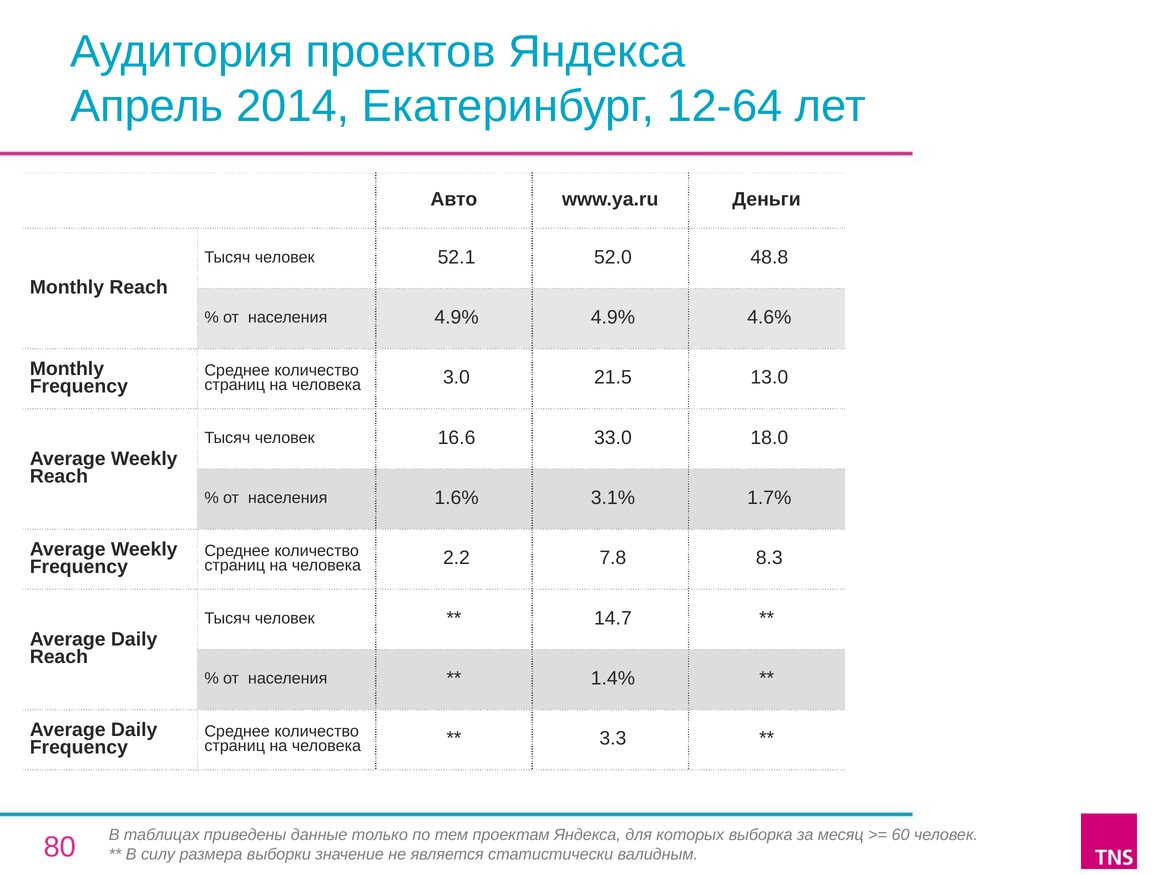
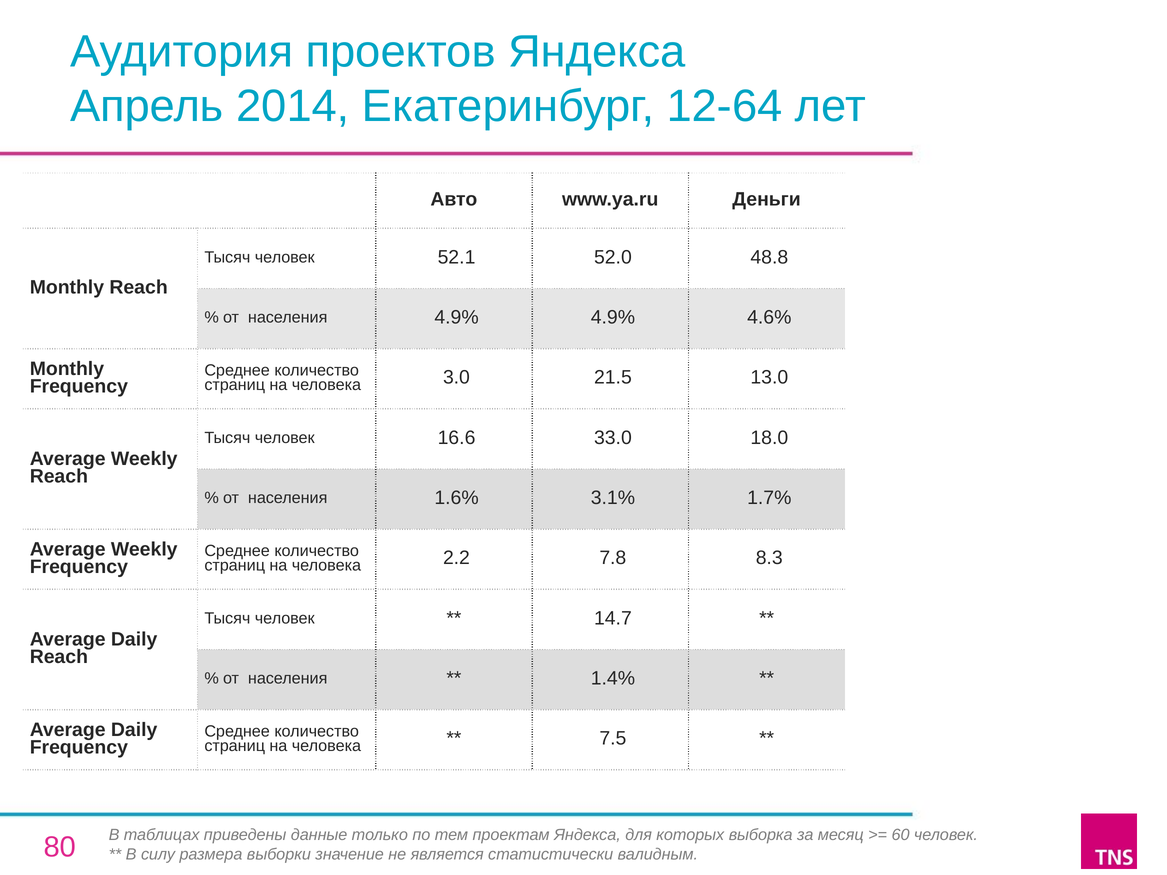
3.3: 3.3 -> 7.5 (613, 739)
